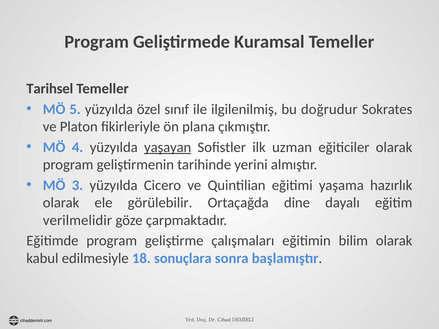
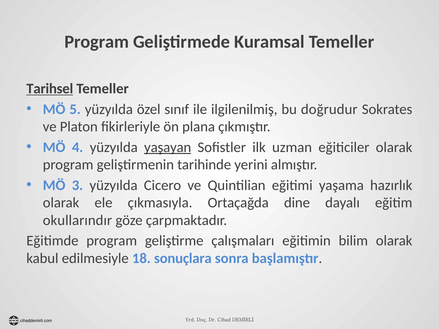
Tarihsel underline: none -> present (50, 89)
görülebilir: görülebilir -> çıkmasıyla (160, 203)
verilmelidir: verilmelidir -> okullarındır (77, 221)
